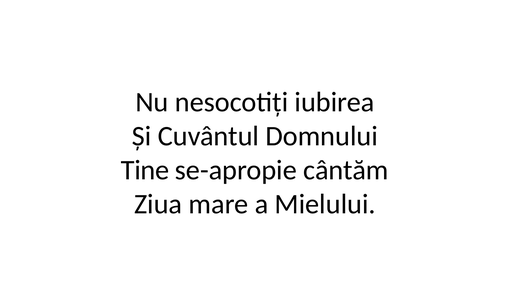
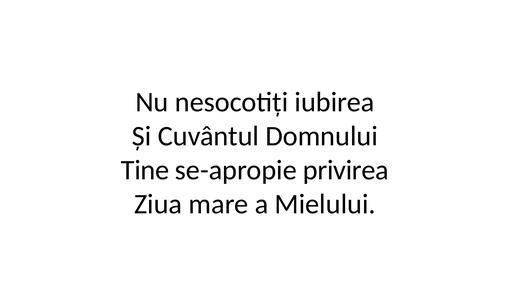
cântăm: cântăm -> privirea (346, 170)
